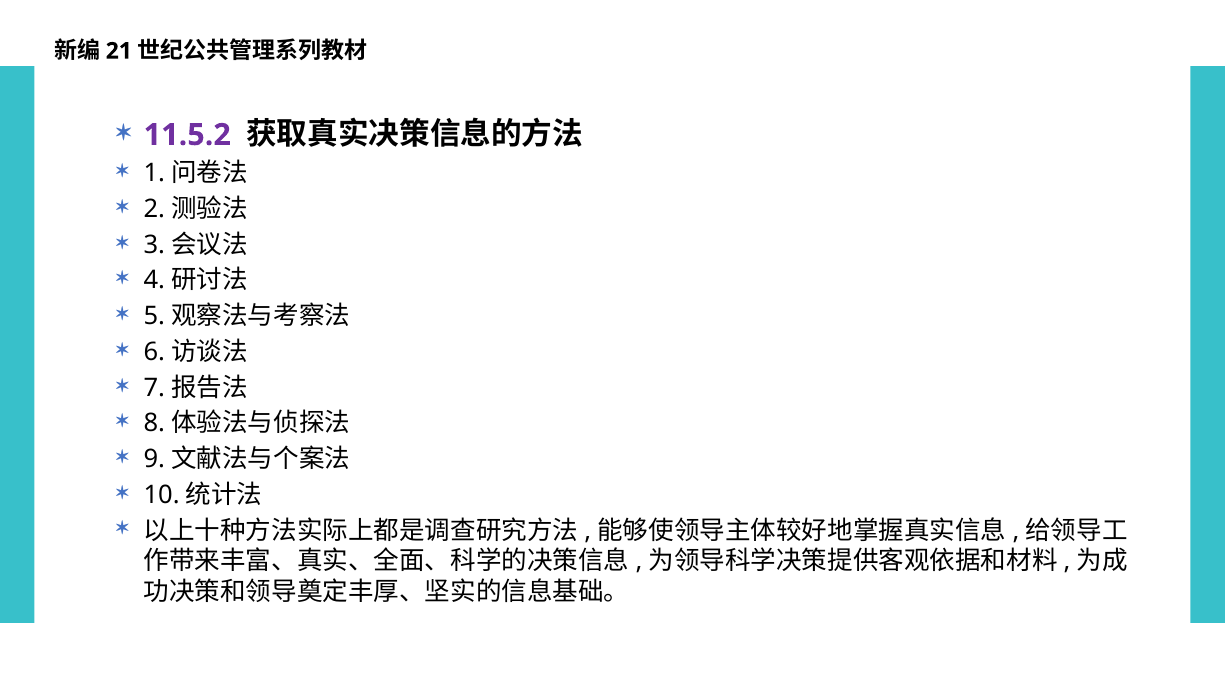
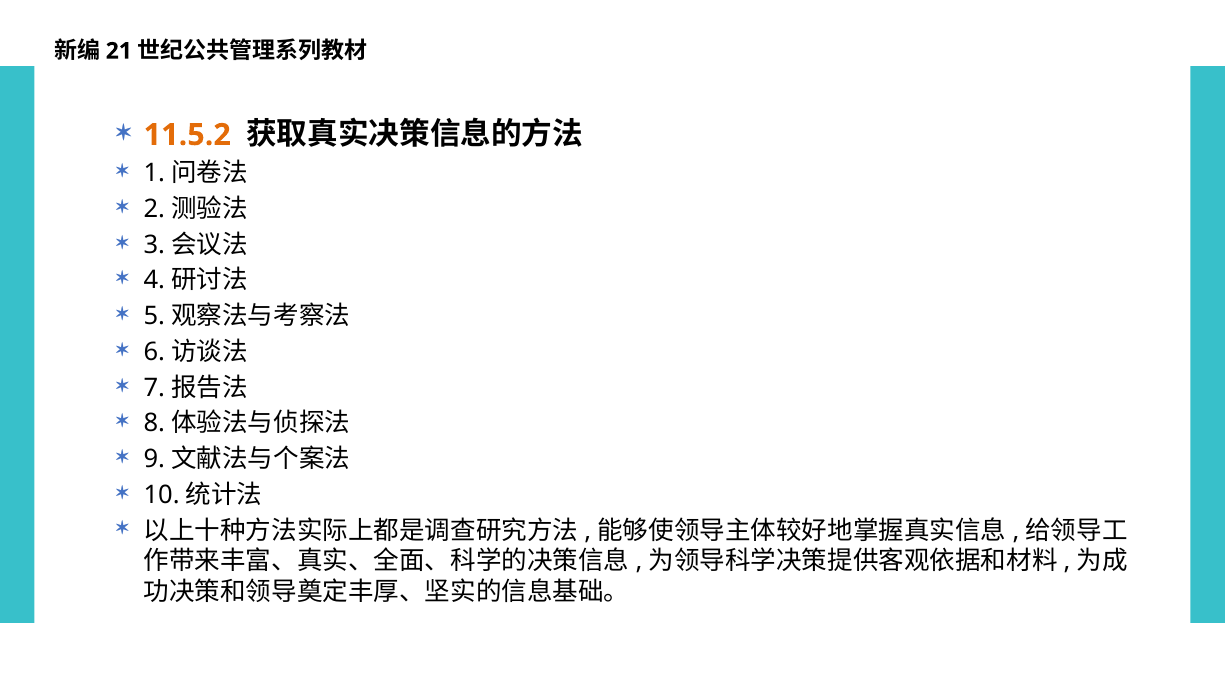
11.5.2 colour: purple -> orange (187, 135)
